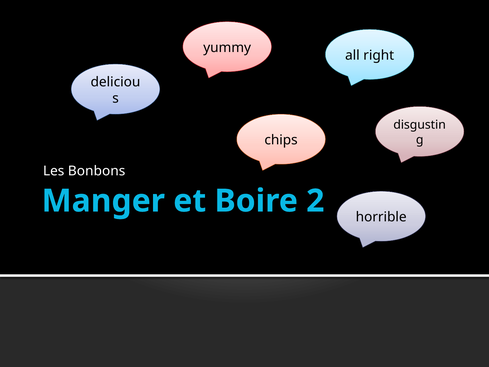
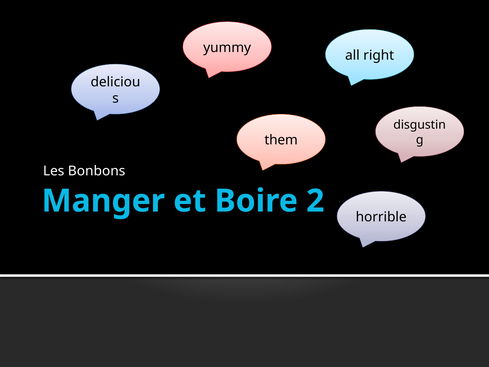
chips: chips -> them (281, 140)
